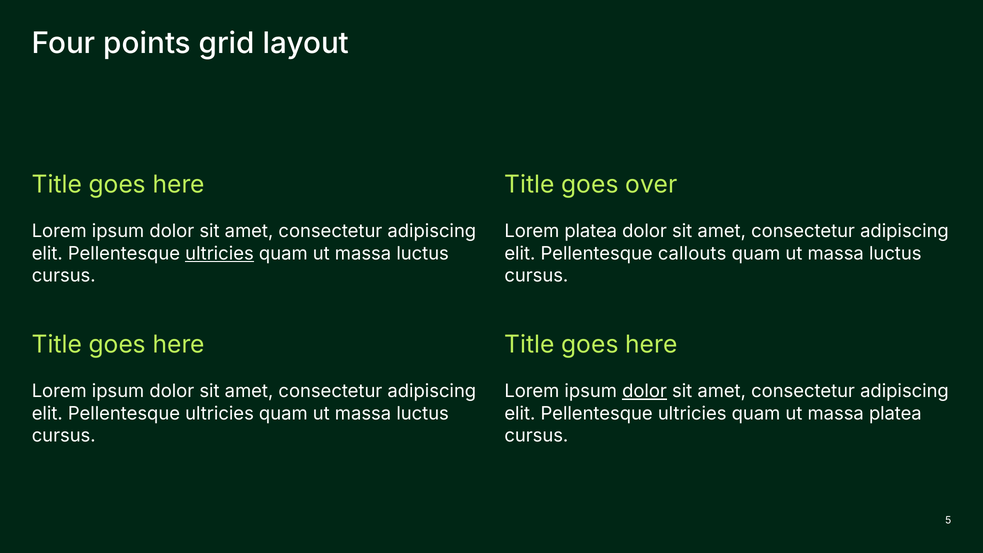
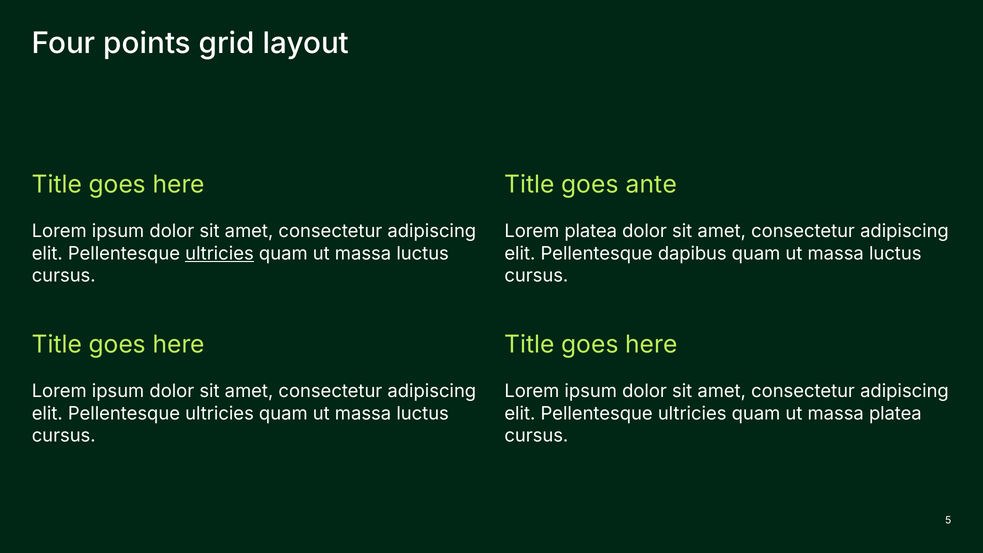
over: over -> ante (651, 184)
callouts: callouts -> dapibus (692, 253)
dolor underline: present -> none (645, 391)
